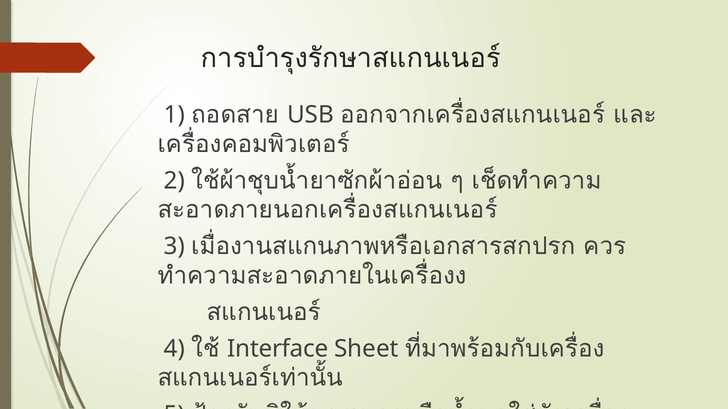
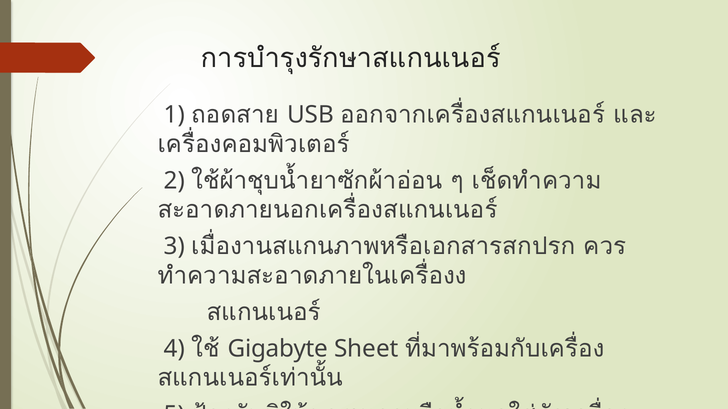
Interface: Interface -> Gigabyte (278, 349)
